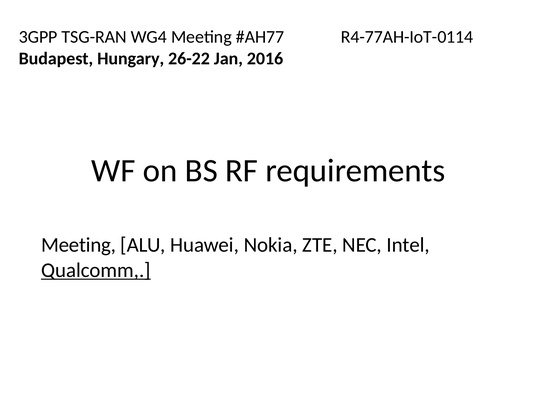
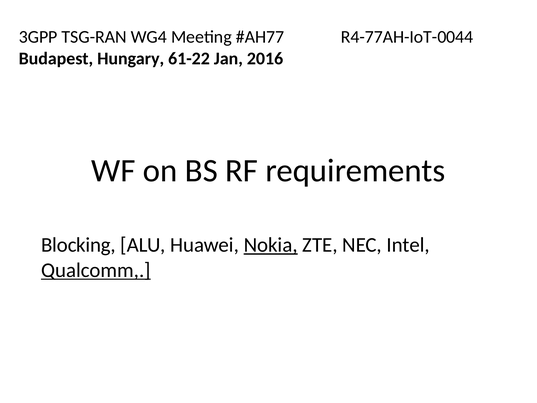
R4-77AH-IoT-0114: R4-77AH-IoT-0114 -> R4-77AH-IoT-0044 (407, 37)
26-22: 26-22 -> 61-22 (189, 58)
Meeting: Meeting -> Blocking (78, 245)
Nokia underline: none -> present (271, 245)
